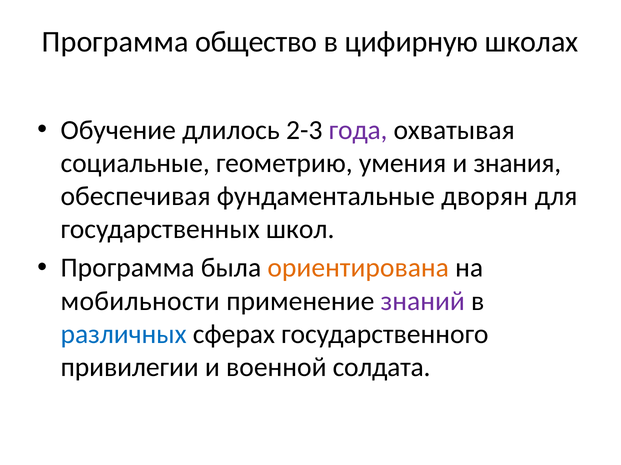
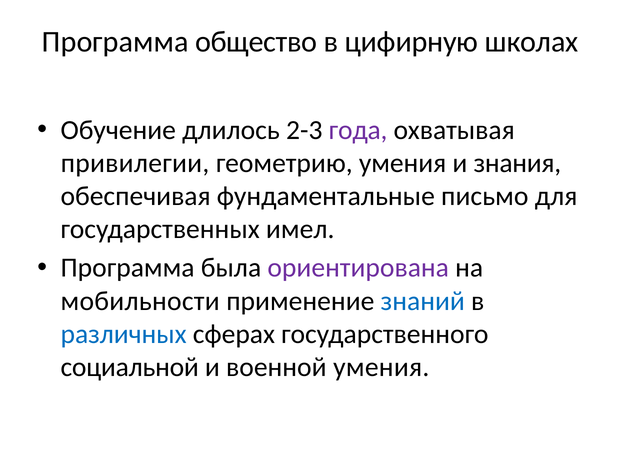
социальные: социальные -> привилегии (135, 163)
дворян: дворян -> письмо (485, 197)
школ: школ -> имел (300, 230)
ориентирована colour: orange -> purple (358, 268)
знаний colour: purple -> blue (423, 301)
привилегии: привилегии -> социальной (130, 368)
военной солдата: солдата -> умения (381, 368)
